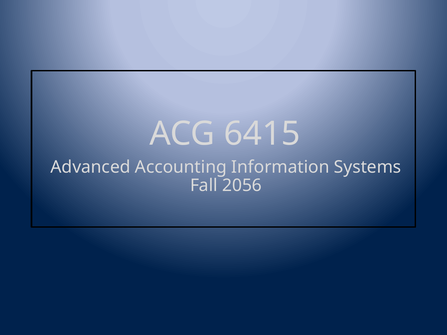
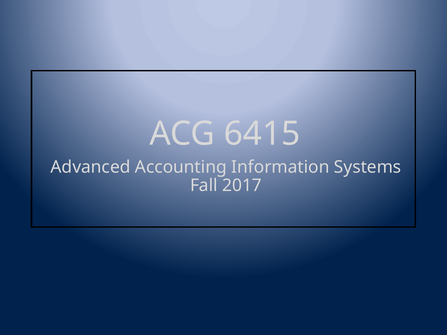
2056: 2056 -> 2017 (242, 186)
